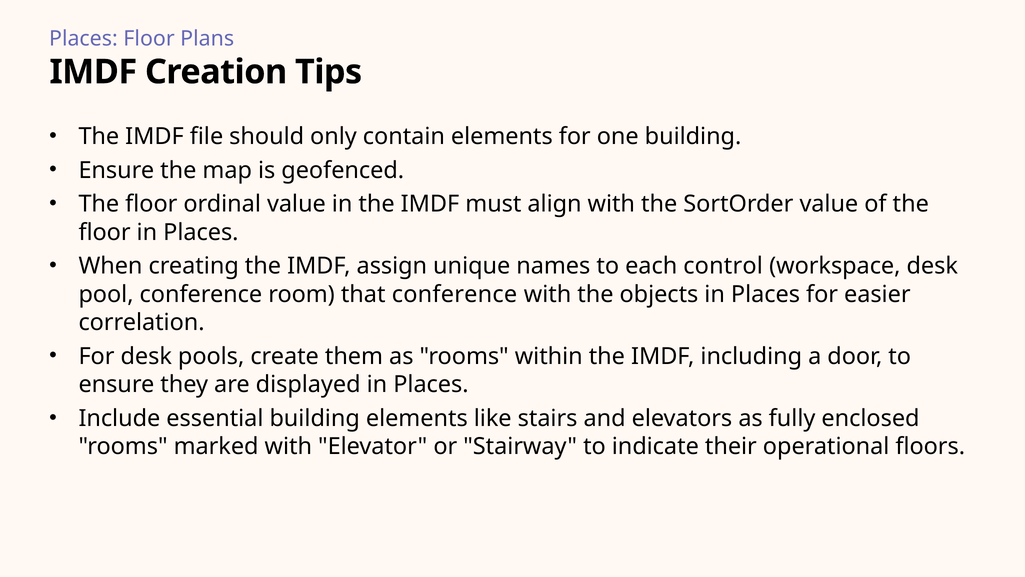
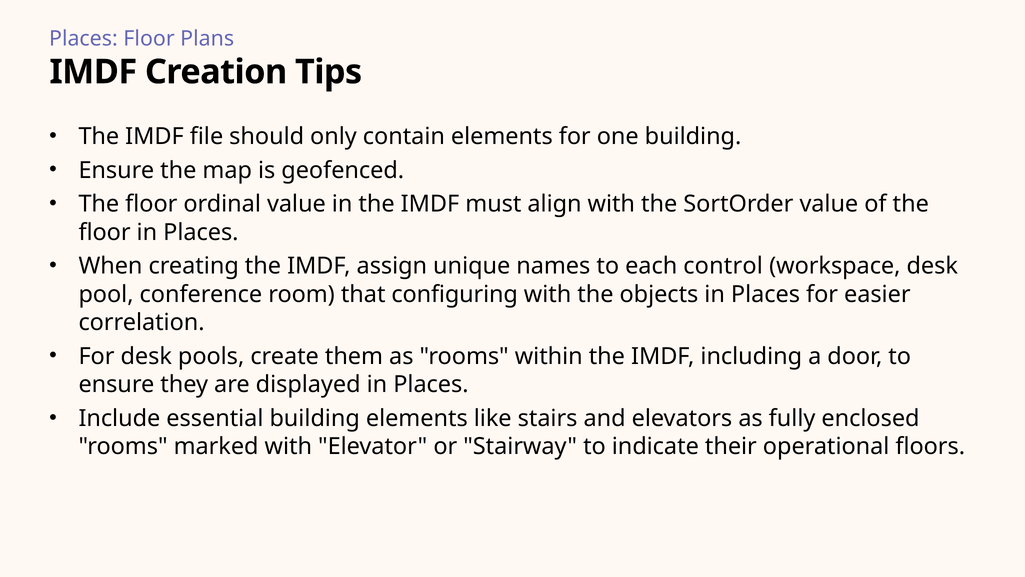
that conference: conference -> configuring (455, 294)
